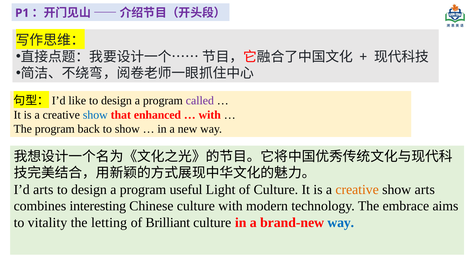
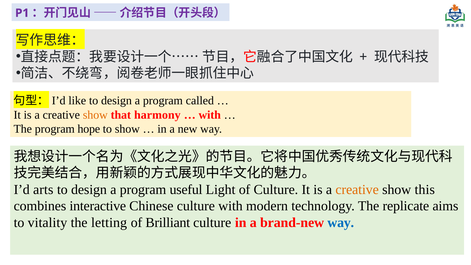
called colour: purple -> black (200, 101)
show colour: blue -> orange (95, 115)
enhanced: enhanced -> harmony (157, 115)
back: back -> hope (89, 129)
show arts: arts -> this (425, 190)
interesting: interesting -> interactive (98, 206)
embrace: embrace -> replicate (406, 206)
